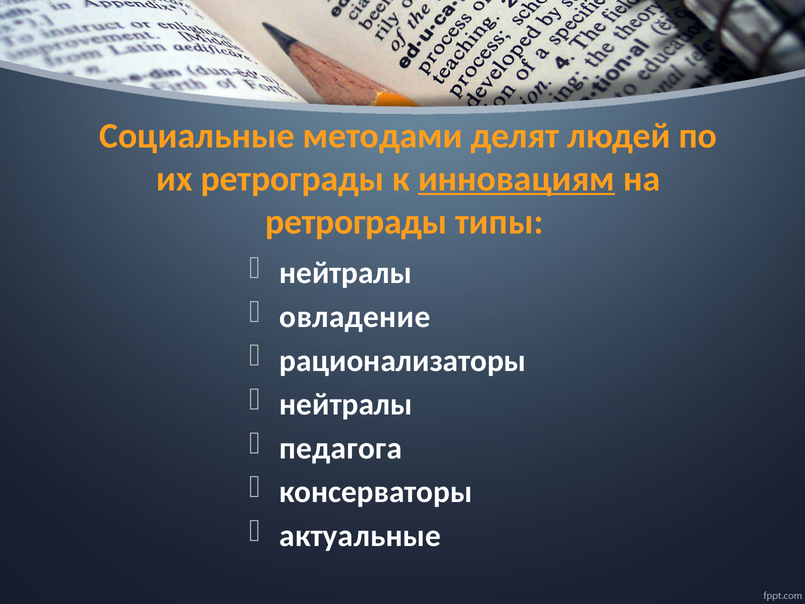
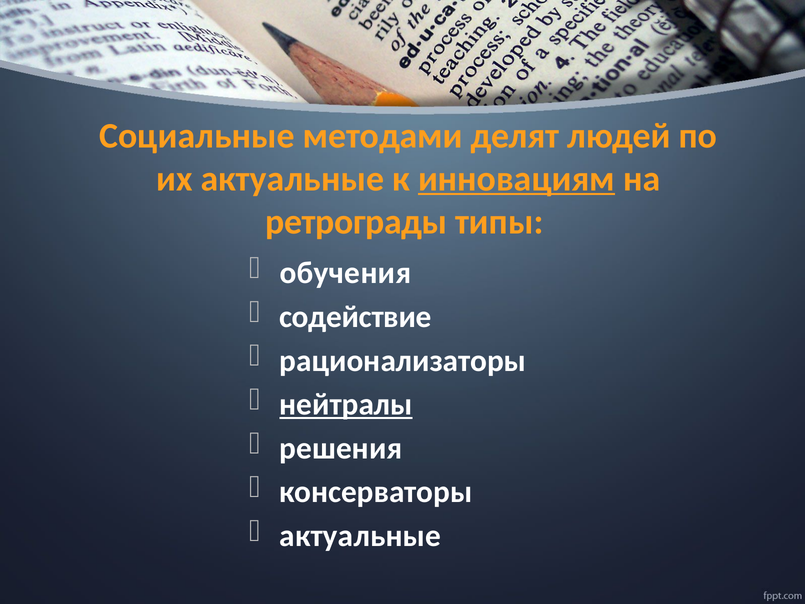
их ретрограды: ретрограды -> актуальные (292, 179)
нейтралы: нейтралы -> обучения (345, 273)
овладение: овладение -> содействие (355, 317)
нейтралы underline: none -> present (346, 404)
педагога: педагога -> решения (341, 448)
